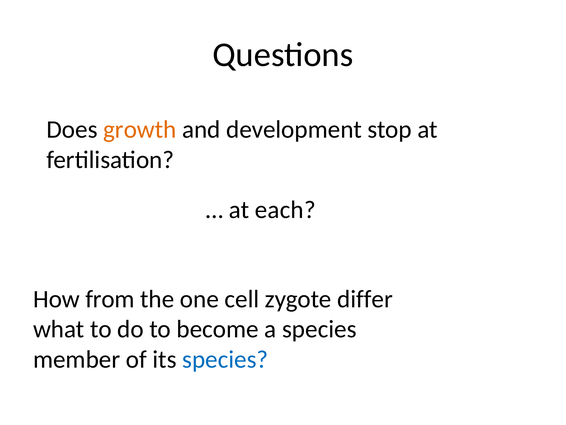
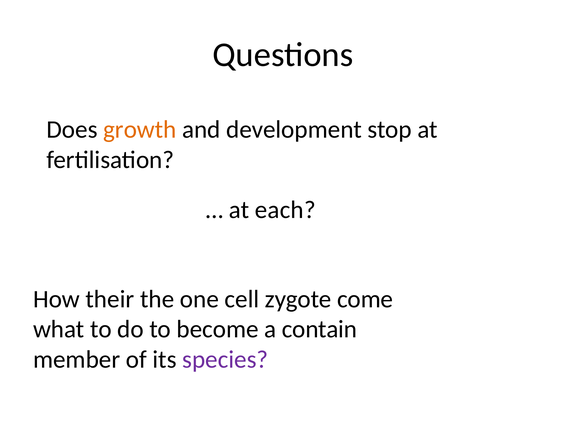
from: from -> their (110, 299)
differ: differ -> come (365, 299)
a species: species -> contain (319, 329)
species colour: blue -> purple (225, 359)
